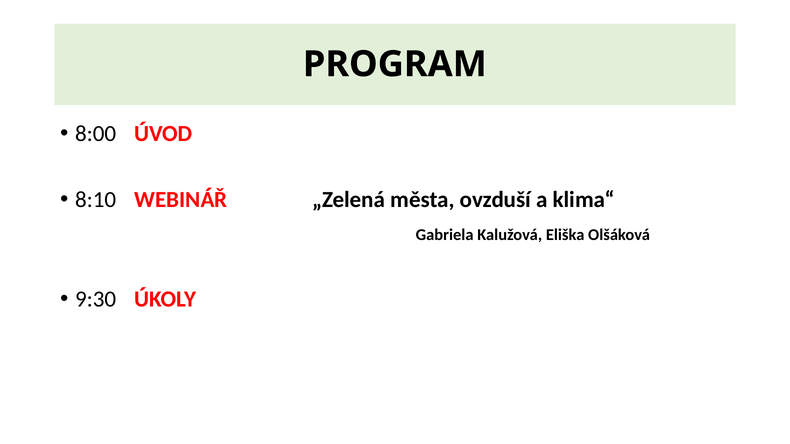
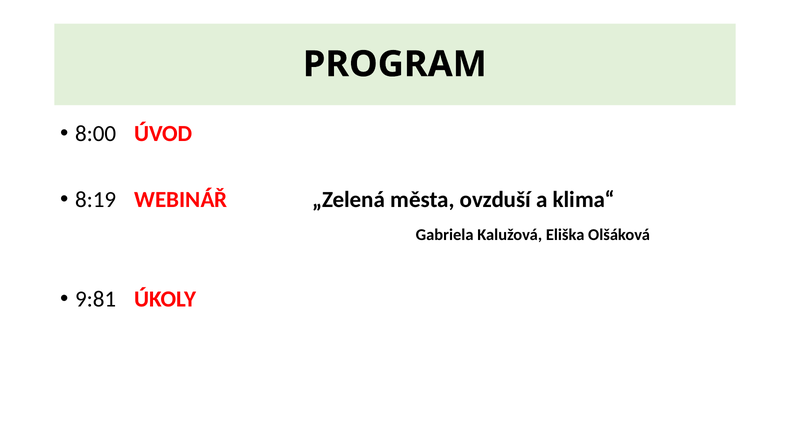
8:10: 8:10 -> 8:19 (96, 200)
9:30: 9:30 -> 9:81 (96, 299)
